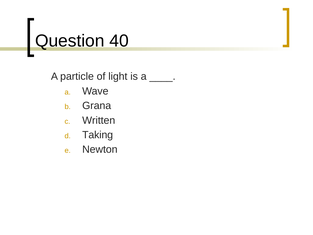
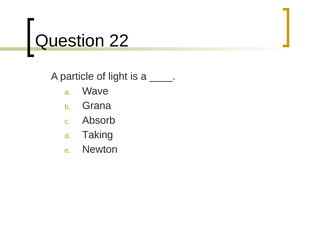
40: 40 -> 22 (119, 41)
Written: Written -> Absorb (99, 120)
